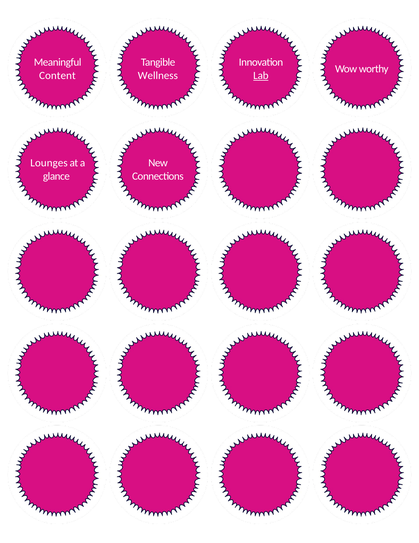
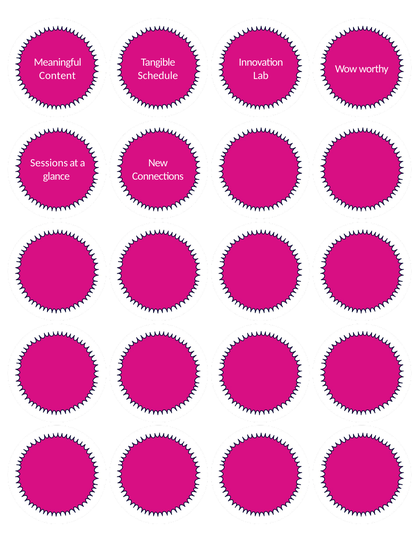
Wellness: Wellness -> Schedule (158, 75)
Lab underline: present -> none (261, 75)
Lounges: Lounges -> Sessions (49, 163)
